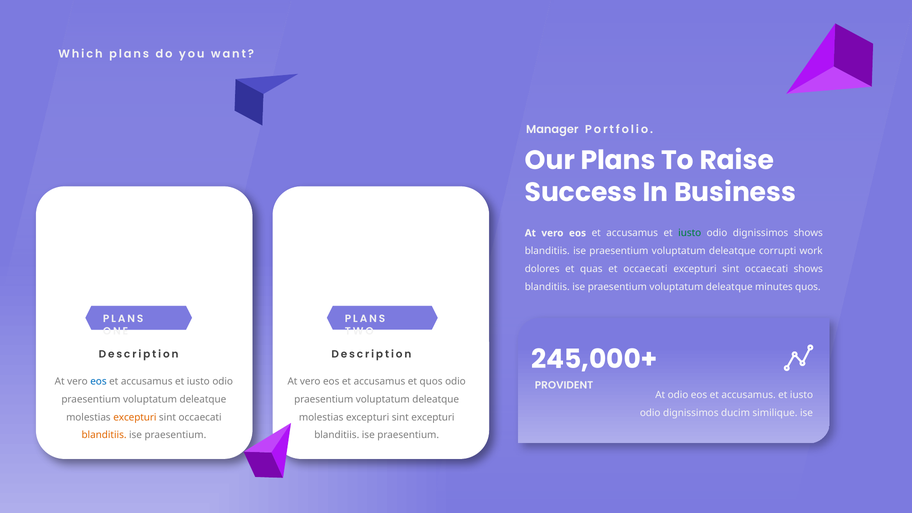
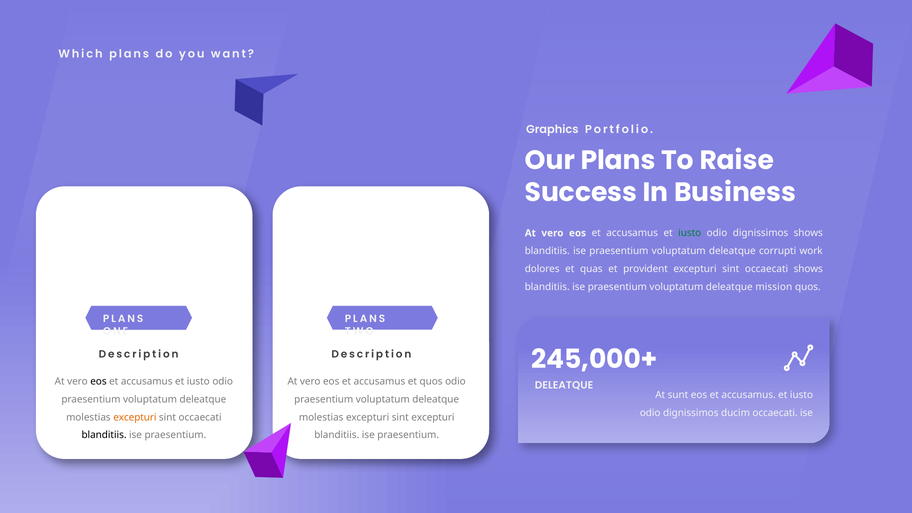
Manager: Manager -> Graphics (552, 130)
et occaecati: occaecati -> provident (646, 269)
minutes: minutes -> mission (774, 287)
eos colour: blue -> black (98, 381)
PROVIDENT: PROVIDENT -> DELEATQUE (564, 385)
At odio: odio -> sunt (678, 395)
ducim similique: similique -> occaecati (775, 413)
blanditiis colour: orange -> black (104, 435)
